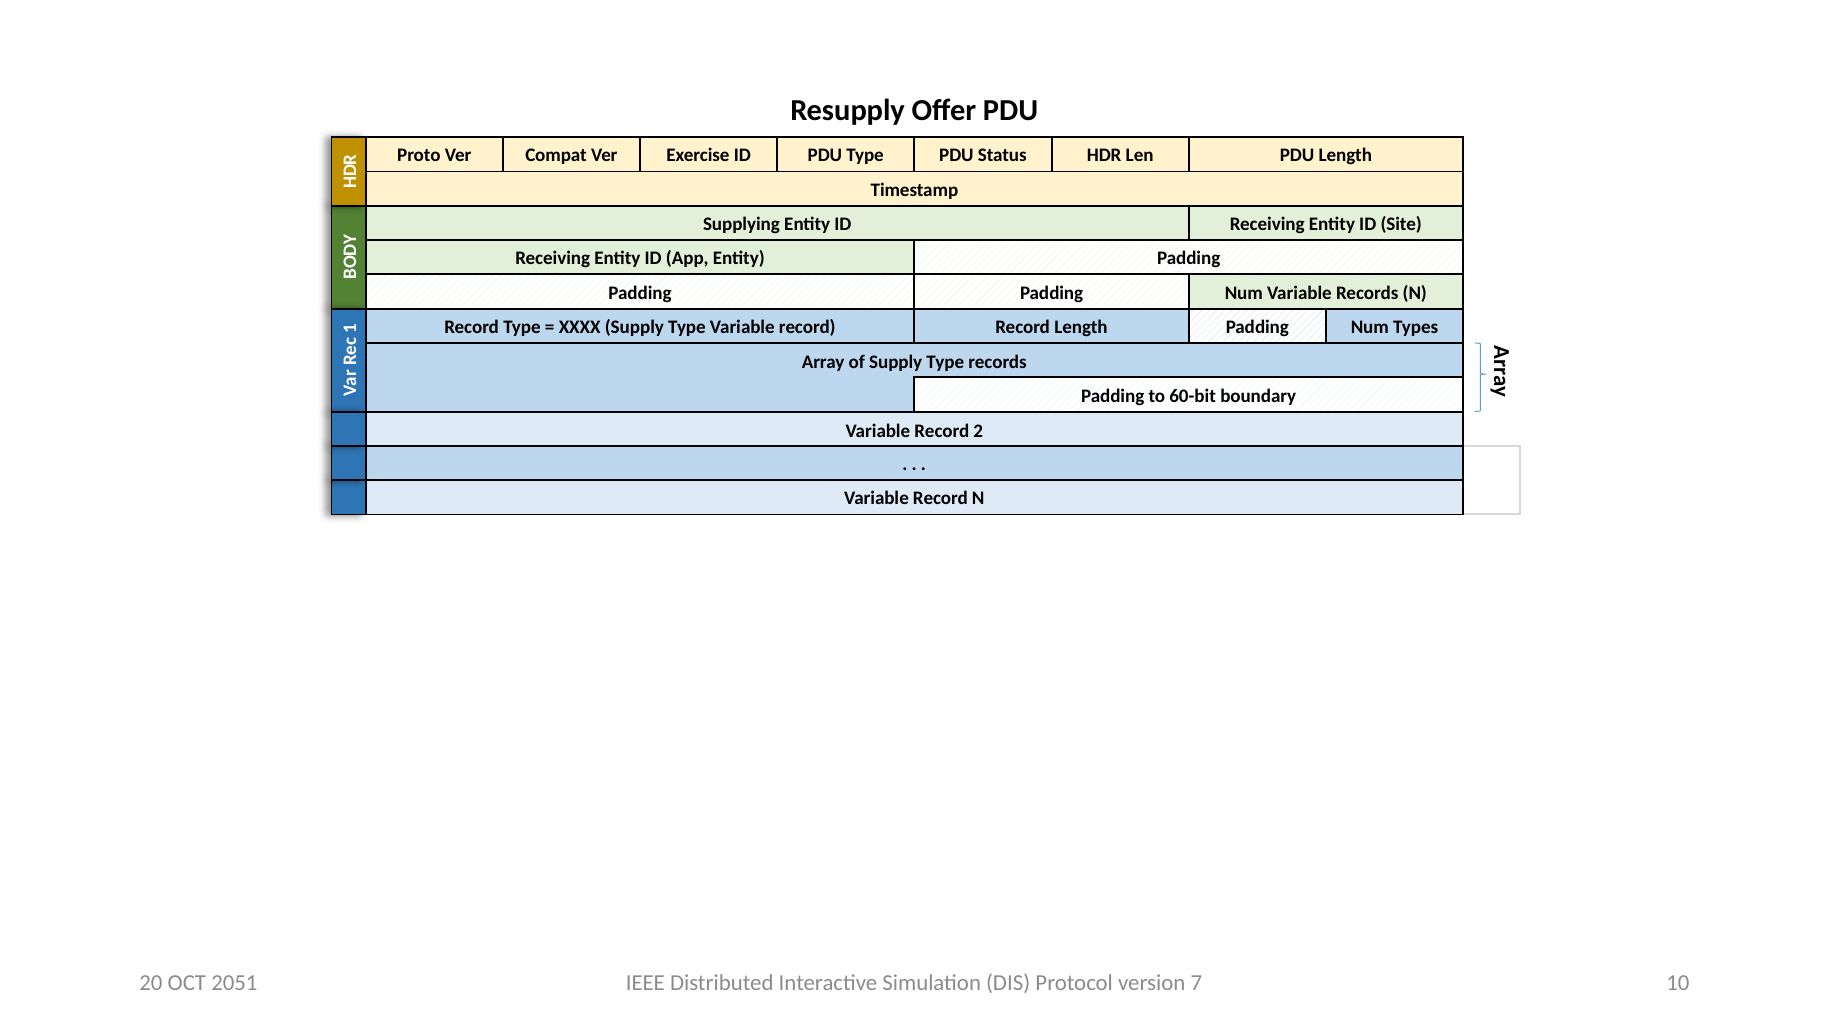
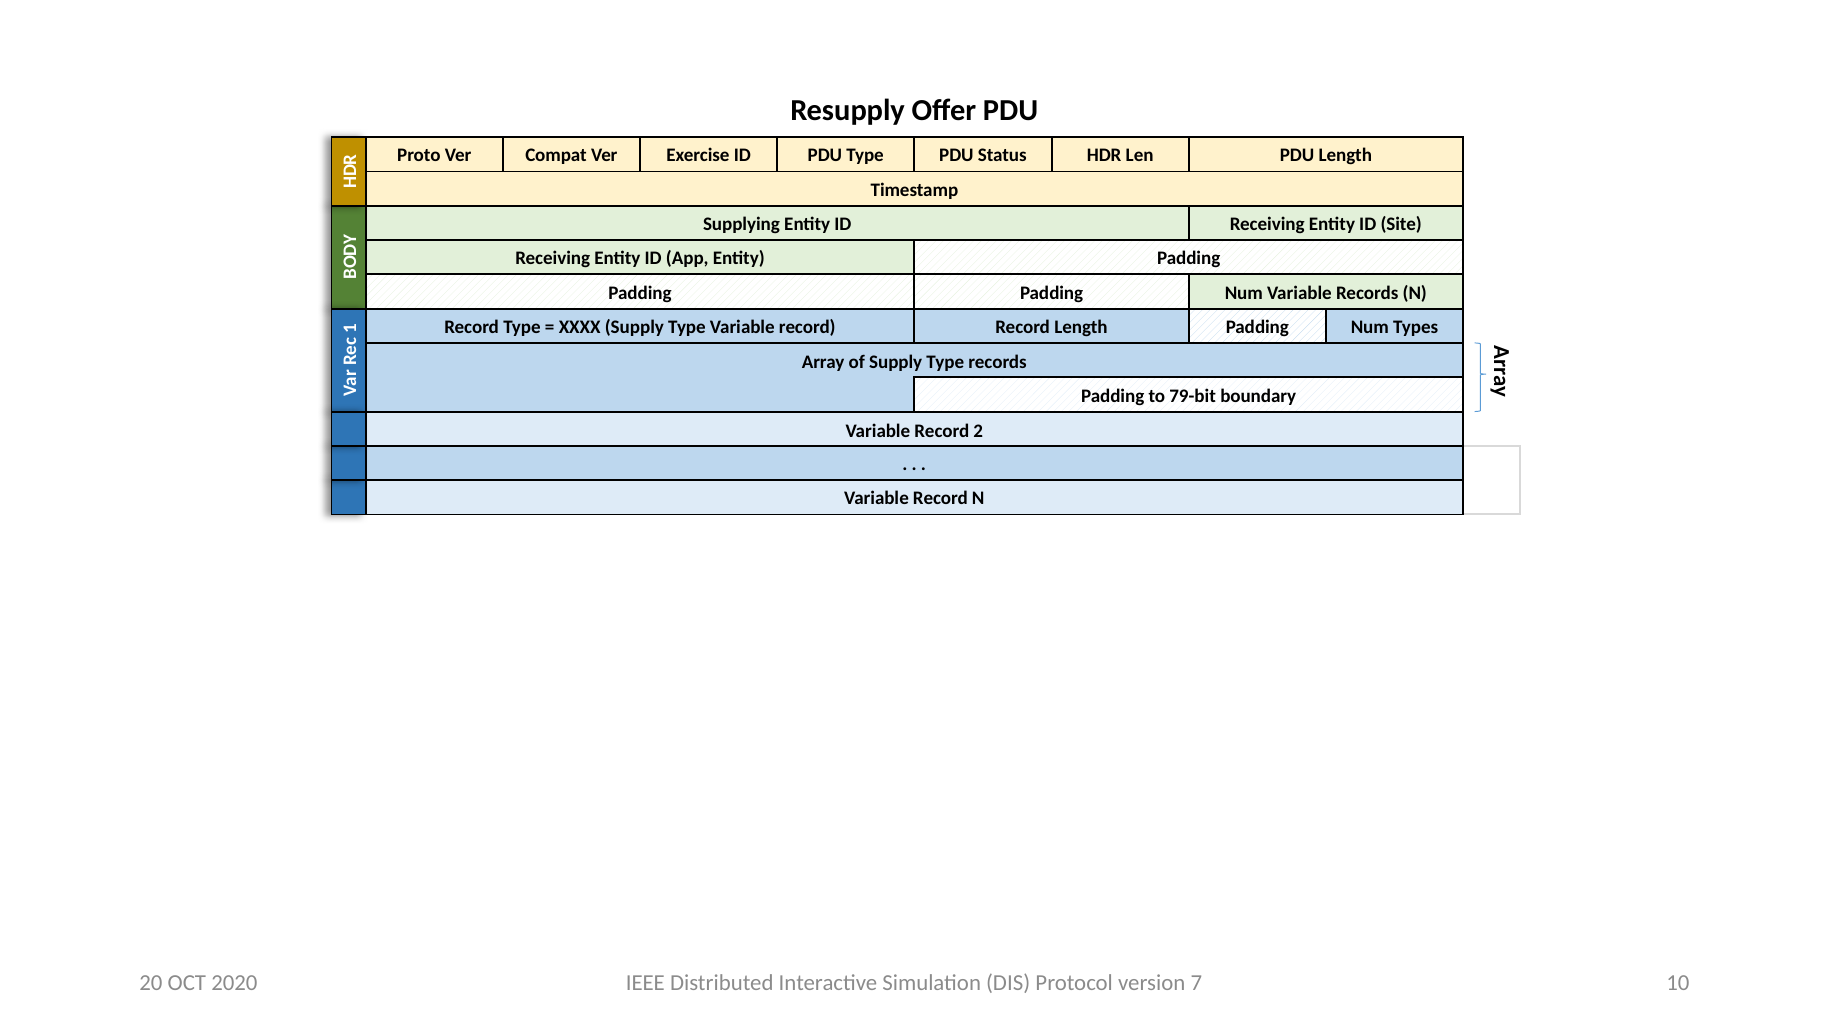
60-bit: 60-bit -> 79-bit (1193, 396)
2051: 2051 -> 2020 (234, 982)
